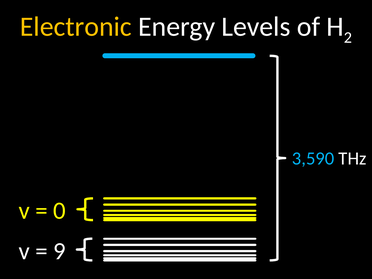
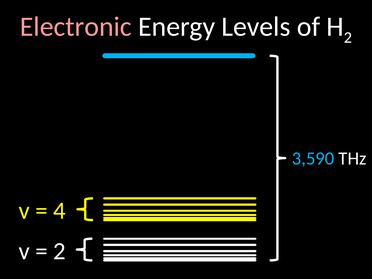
Electronic colour: yellow -> pink (76, 27)
0: 0 -> 4 (59, 211)
9: 9 -> 2 (59, 251)
